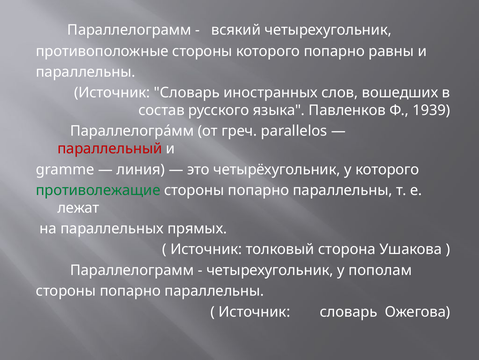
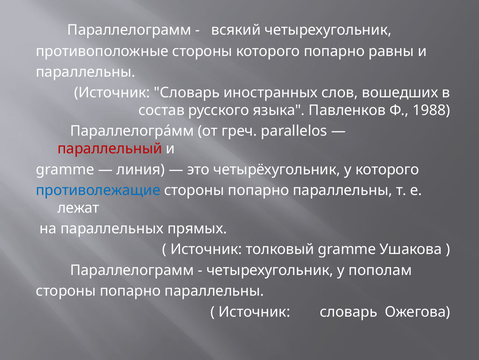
1939: 1939 -> 1988 (431, 110)
противолежащие colour: green -> blue (98, 190)
толковый сторона: сторона -> gramme (347, 249)
